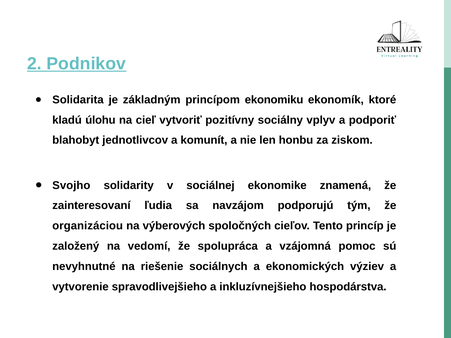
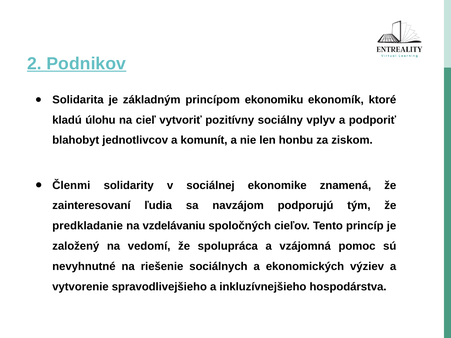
Svojho: Svojho -> Členmi (71, 185)
organizáciou: organizáciou -> predkladanie (88, 226)
výberových: výberových -> vzdelávaniu (174, 226)
